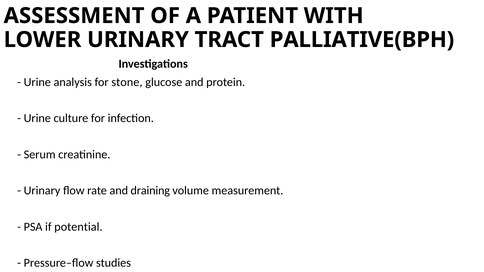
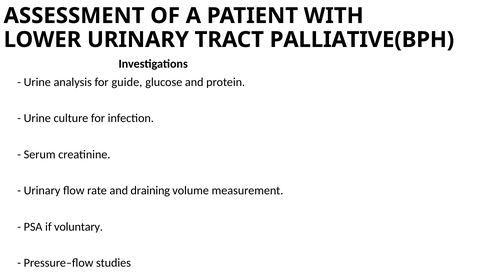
stone: stone -> guide (127, 82)
potential: potential -> voluntary (79, 227)
